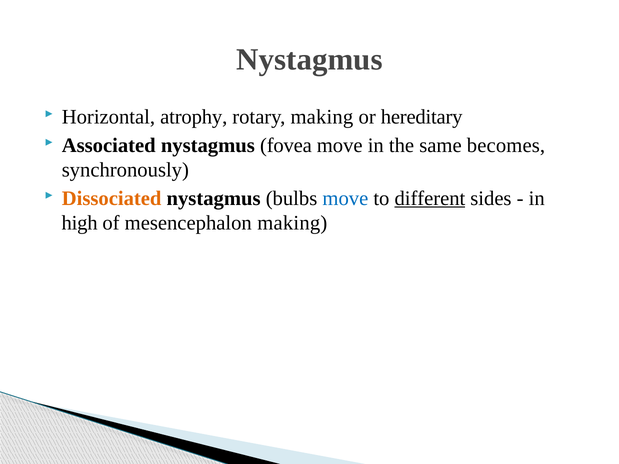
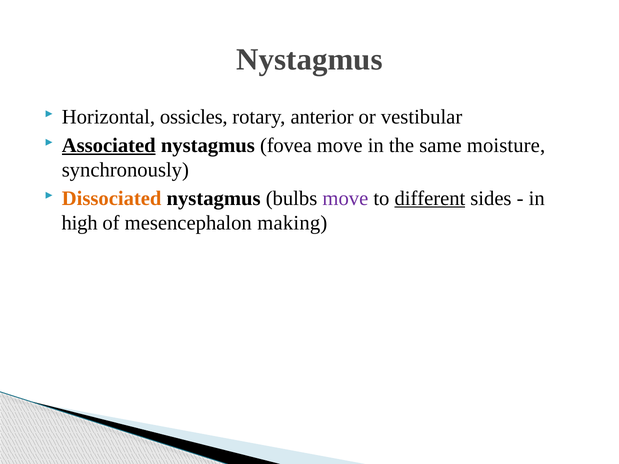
atrophy: atrophy -> ossicles (194, 117)
rotary making: making -> anterior (322, 117)
hereditary: hereditary -> vestibular (422, 117)
Associated underline: none -> present (109, 145)
becomes: becomes -> moisture (506, 145)
move colour: blue -> purple (345, 198)
